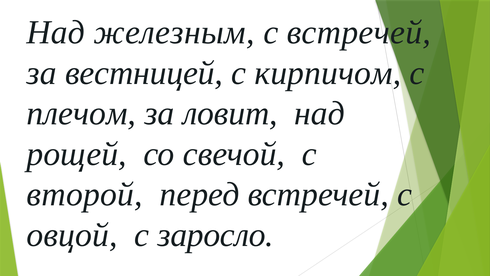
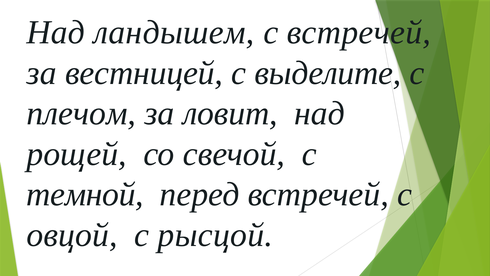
железным: железным -> ландышем (174, 32)
кирпичом: кирпичом -> выделите (328, 73)
второй: второй -> темной (85, 194)
заросло: заросло -> рысцой (215, 235)
